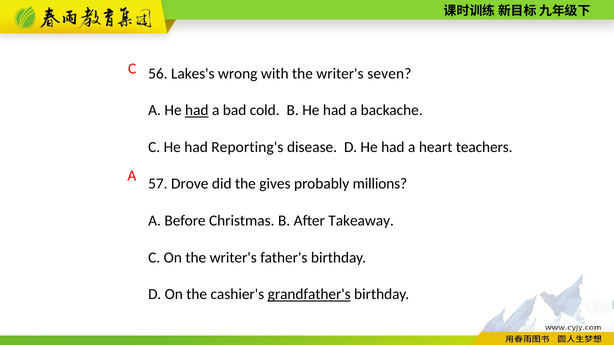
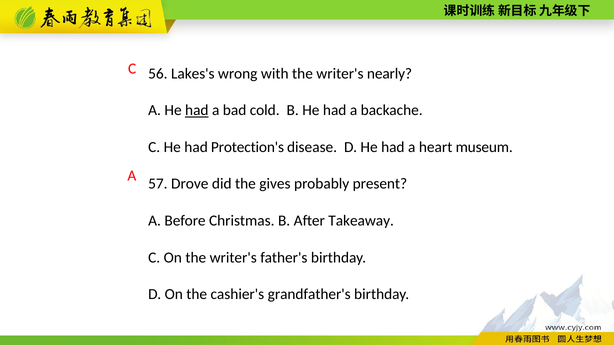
seven: seven -> nearly (390, 74)
Reporting's: Reporting's -> Protection's (248, 147)
teachers: teachers -> museum (484, 147)
millions: millions -> present (380, 184)
grandfather's underline: present -> none (309, 295)
